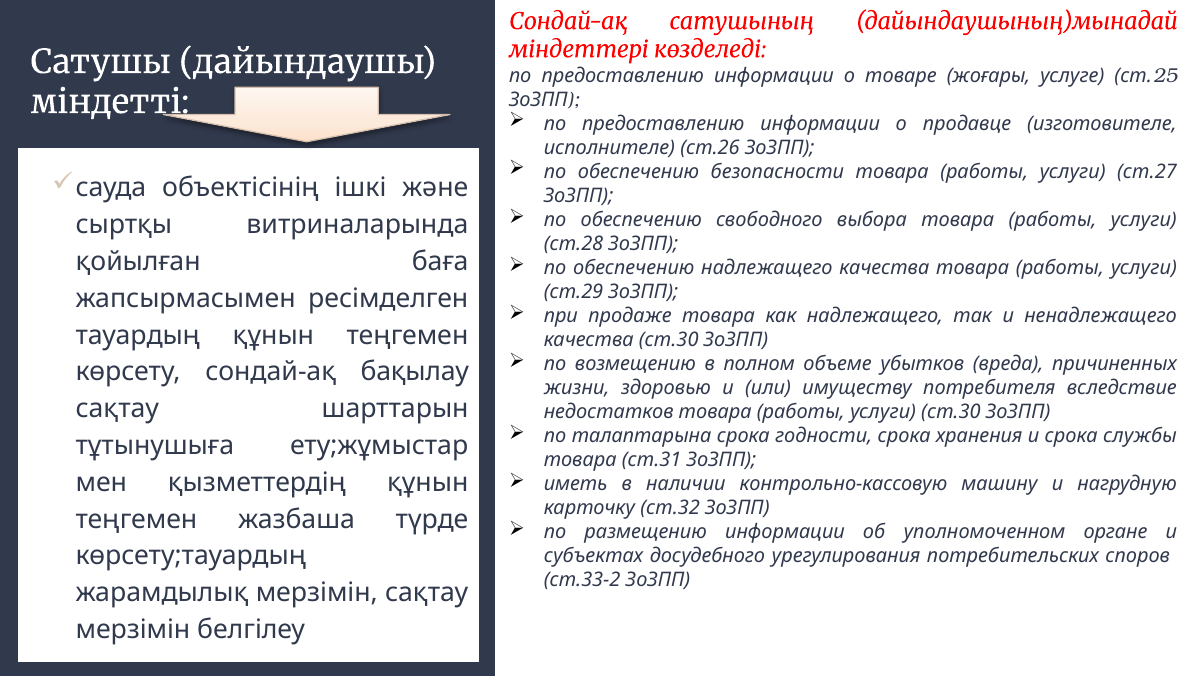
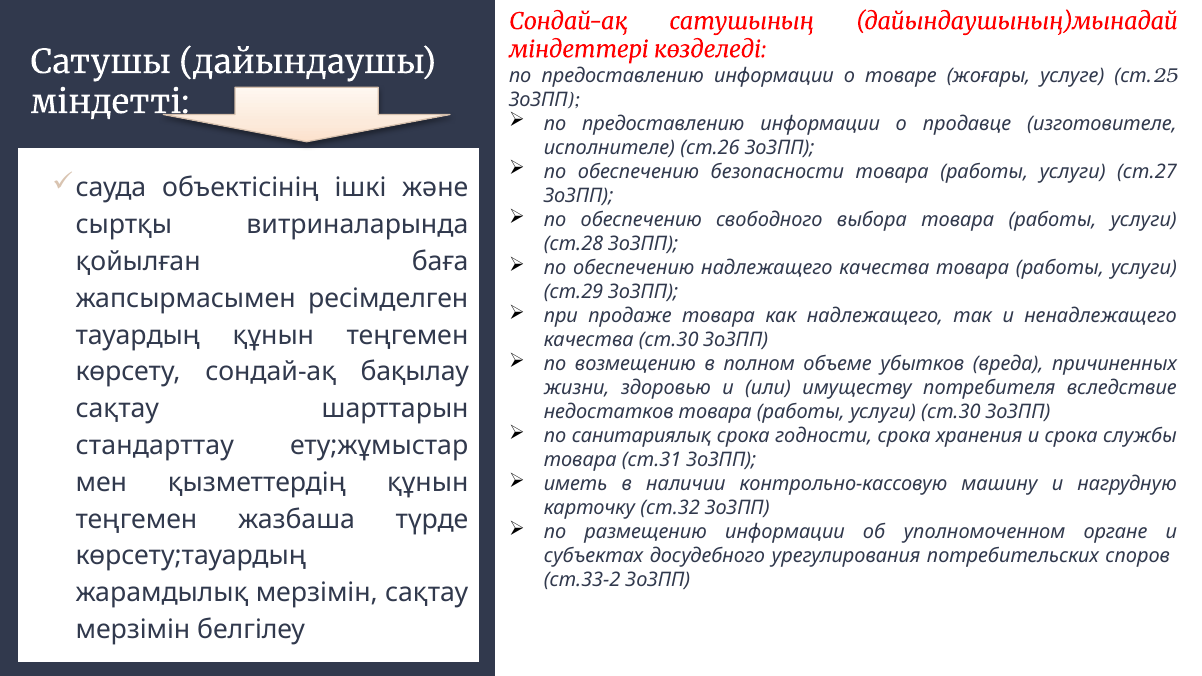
талаптарына: талаптарына -> санитариялық (642, 436)
тұтынушыға: тұтынушыға -> стандарттау (155, 446)
